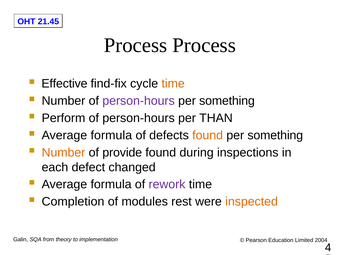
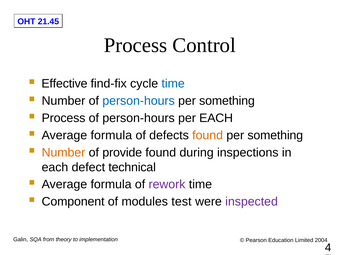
Process Process: Process -> Control (204, 45)
time colour: orange -> blue (173, 84)
person-hours colour: purple -> blue (139, 101)
Perform: Perform -> Process (64, 118)
per THAN: THAN -> EACH (216, 118)
changed: changed -> technical (132, 167)
Completion: Completion -> Component (73, 202)
rest: rest -> test (181, 202)
inspected colour: orange -> purple (252, 202)
